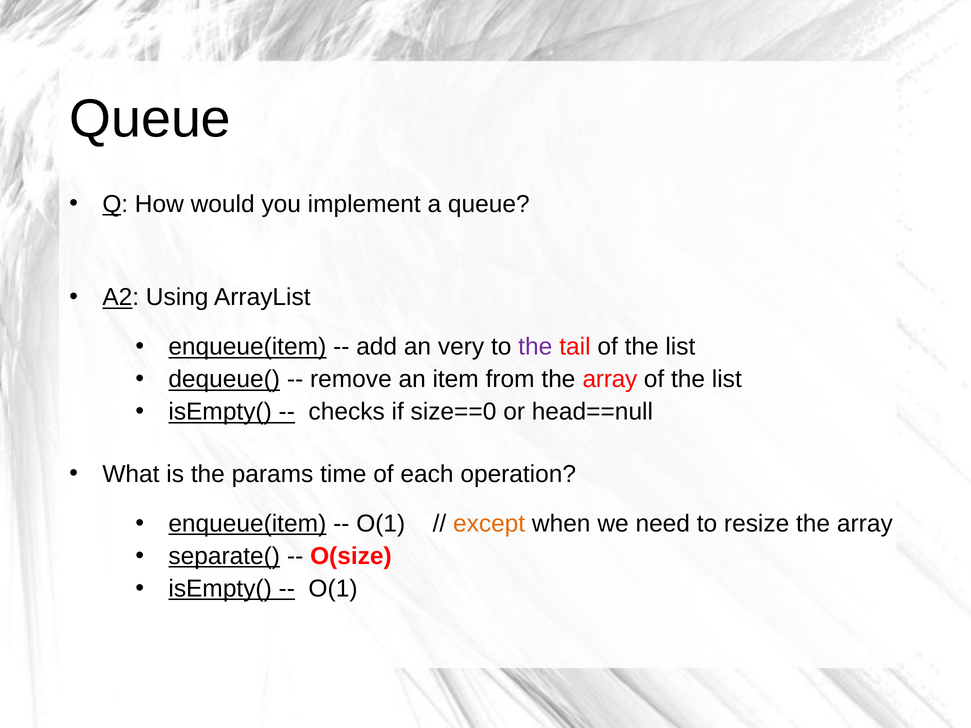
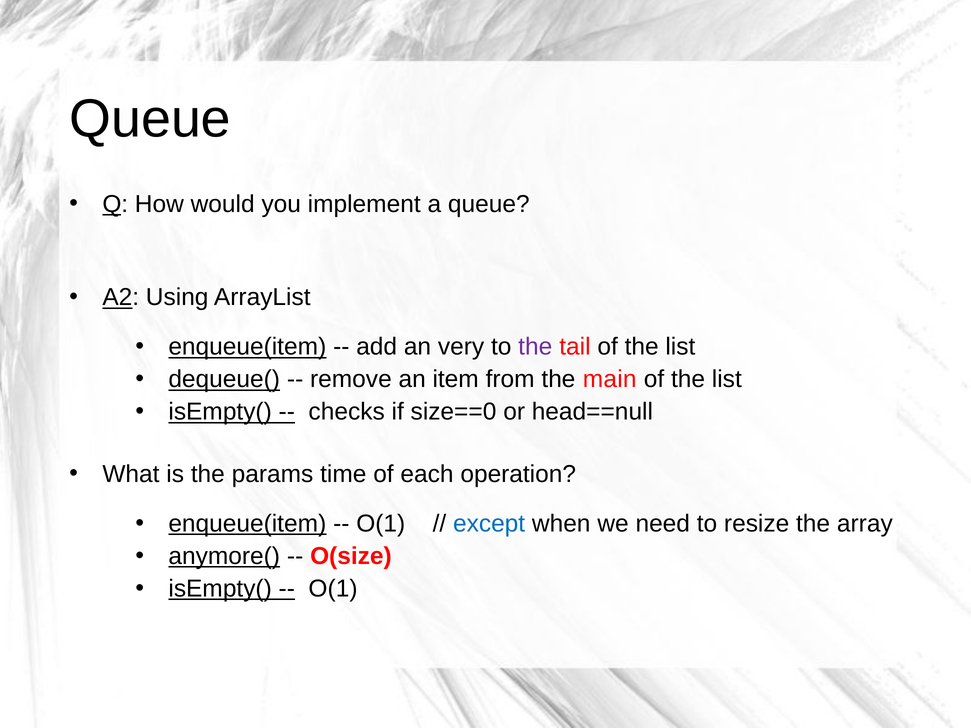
from the array: array -> main (610, 379)
except colour: orange -> blue (489, 524)
separate(: separate( -> anymore( (224, 556)
